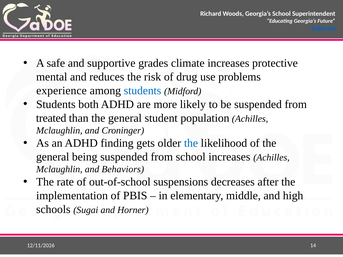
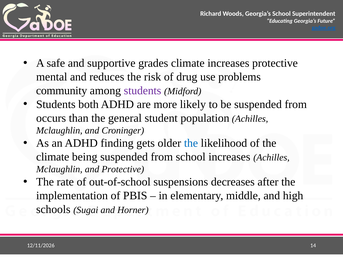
experience: experience -> community (62, 91)
students colour: blue -> purple (143, 91)
treated: treated -> occurs (51, 118)
general: general -> climate (53, 157)
and Behaviors: Behaviors -> Protective (123, 169)
